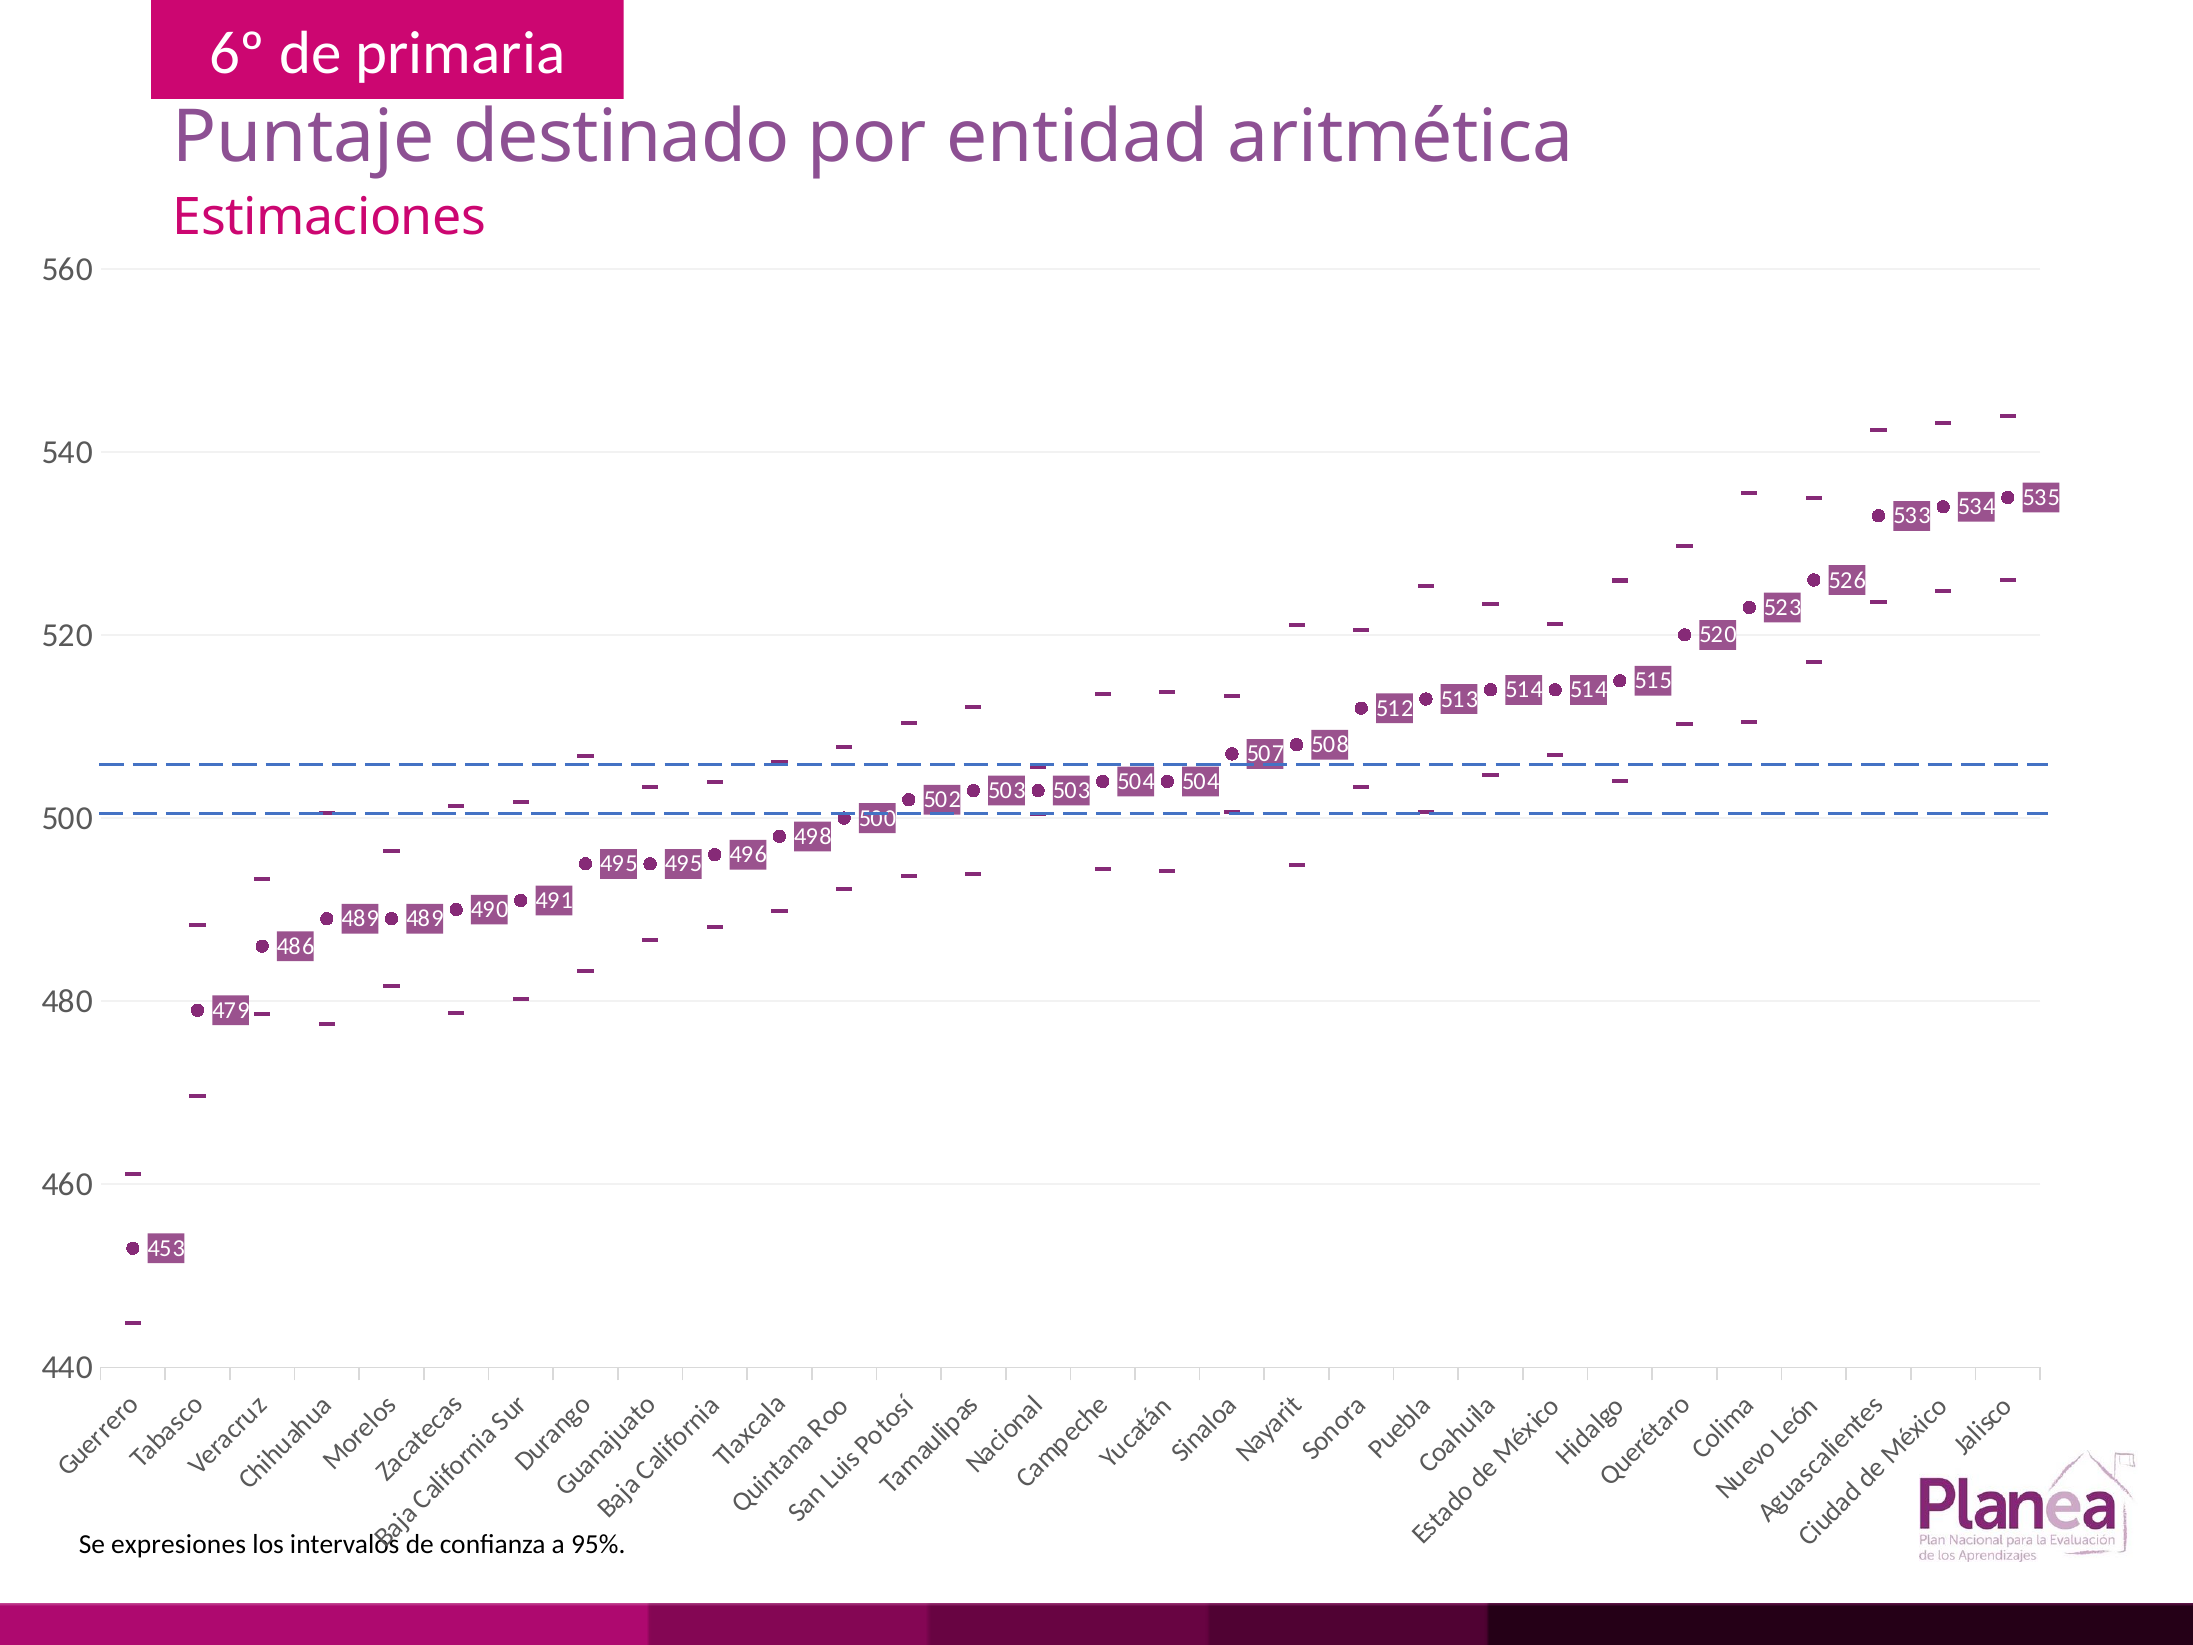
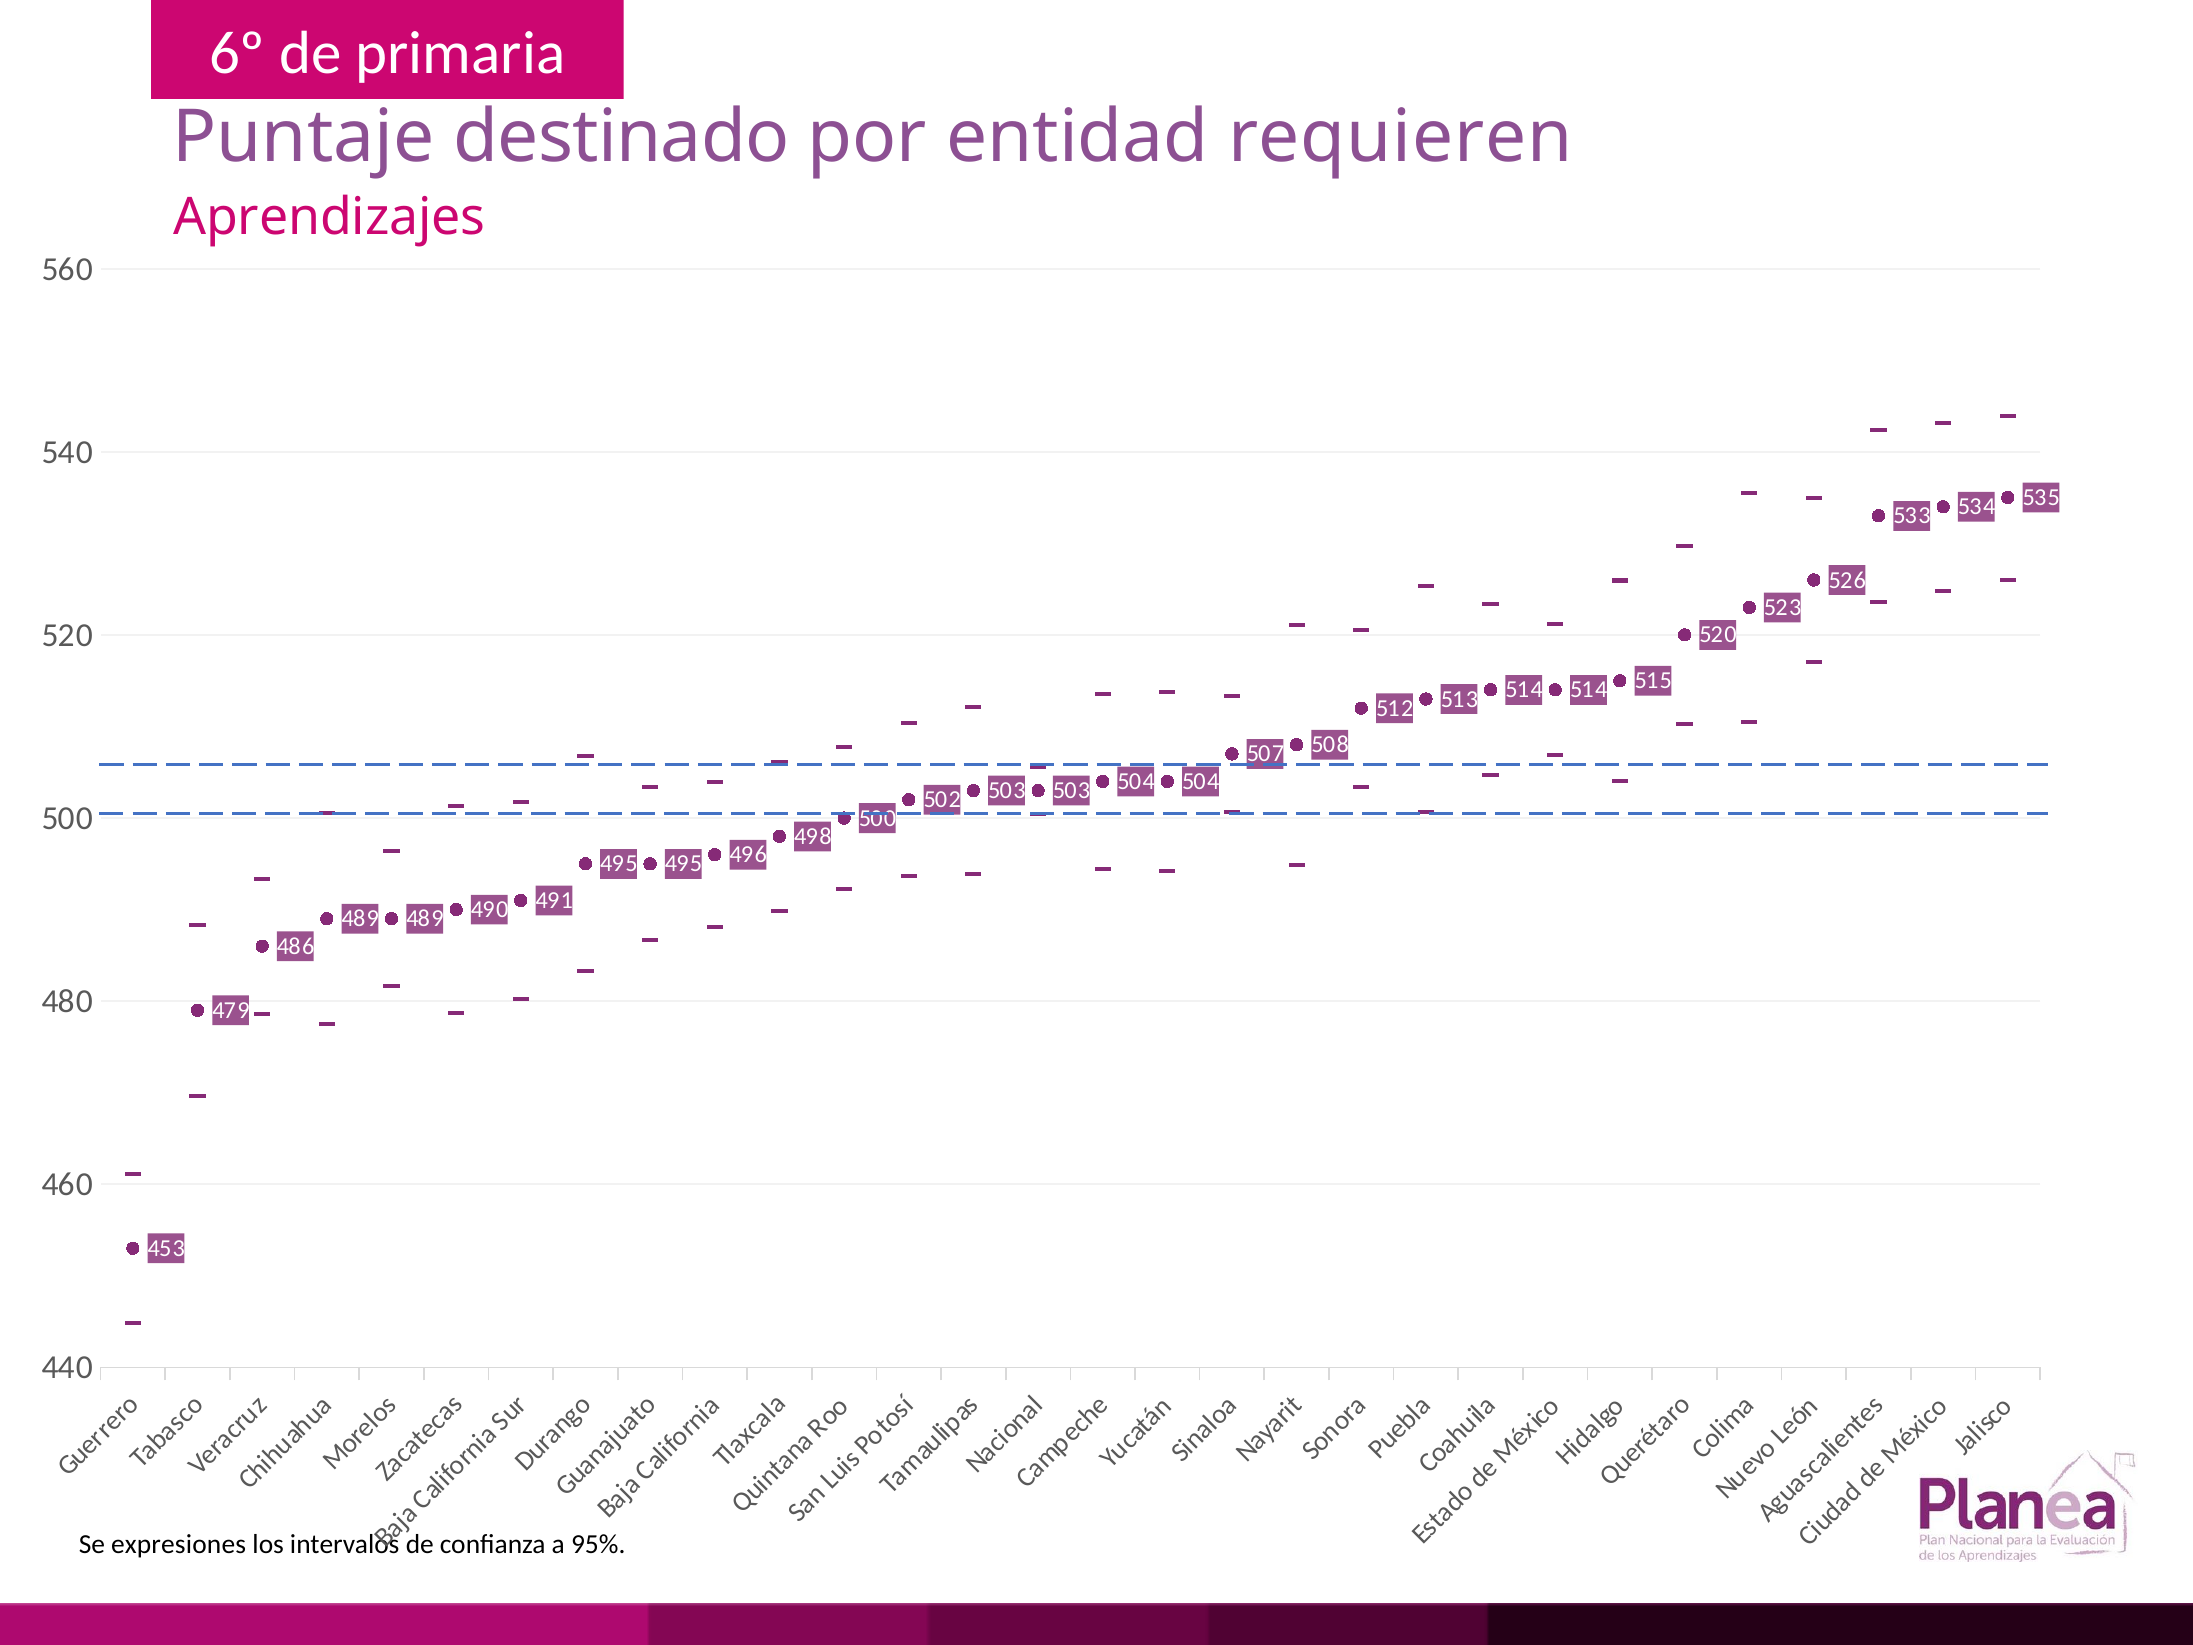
aritmética: aritmética -> requieren (1400, 138)
Estimaciones: Estimaciones -> Aprendizajes (329, 218)
